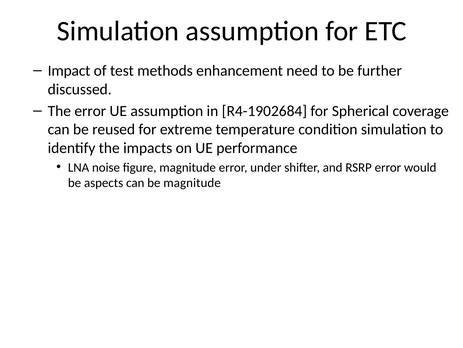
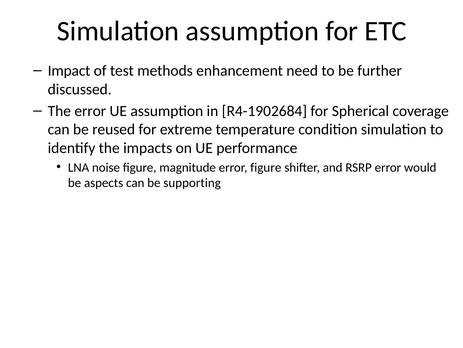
error under: under -> figure (266, 167)
be magnitude: magnitude -> supporting (192, 183)
